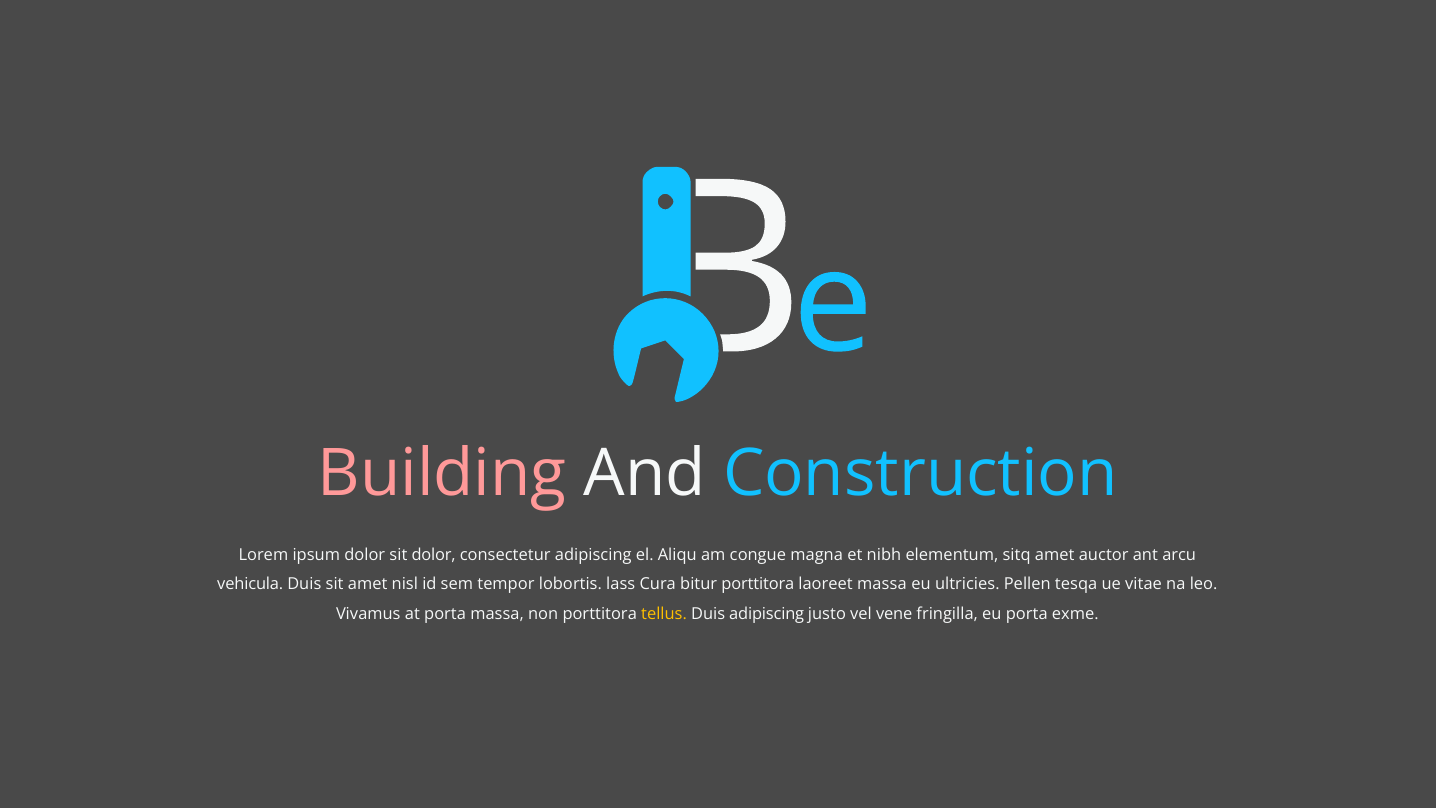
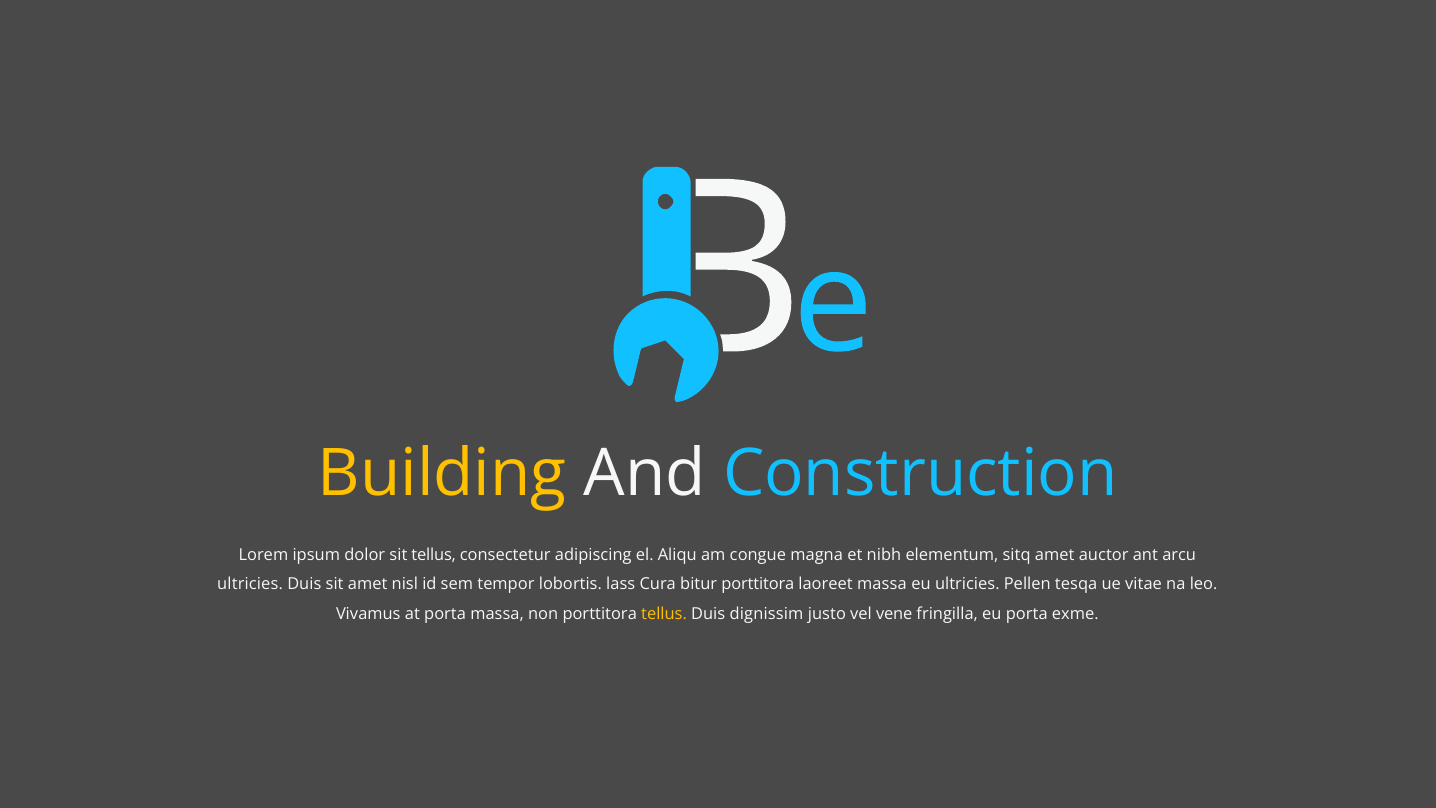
Building colour: pink -> yellow (442, 474)
sit dolor: dolor -> tellus (434, 555)
vehicula: vehicula -> ultricies (250, 584)
Duis adipiscing: adipiscing -> dignissim (766, 614)
